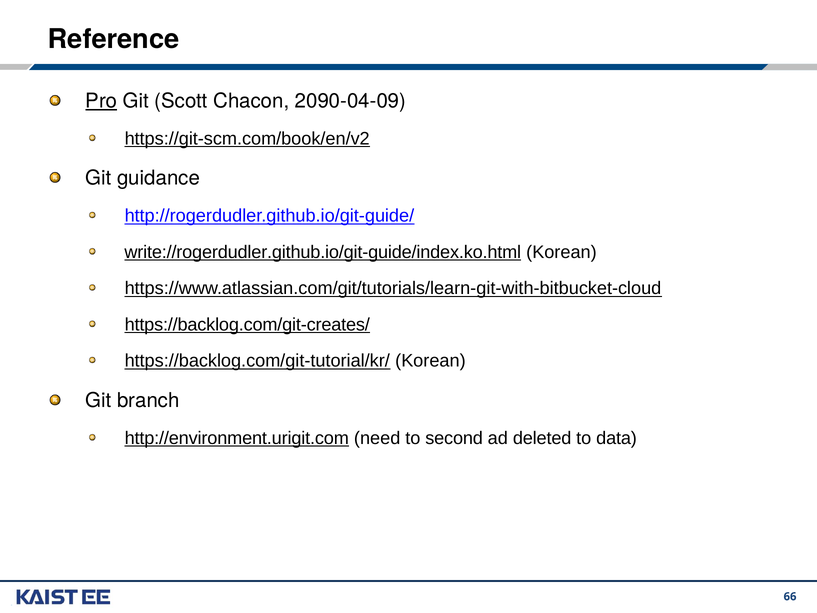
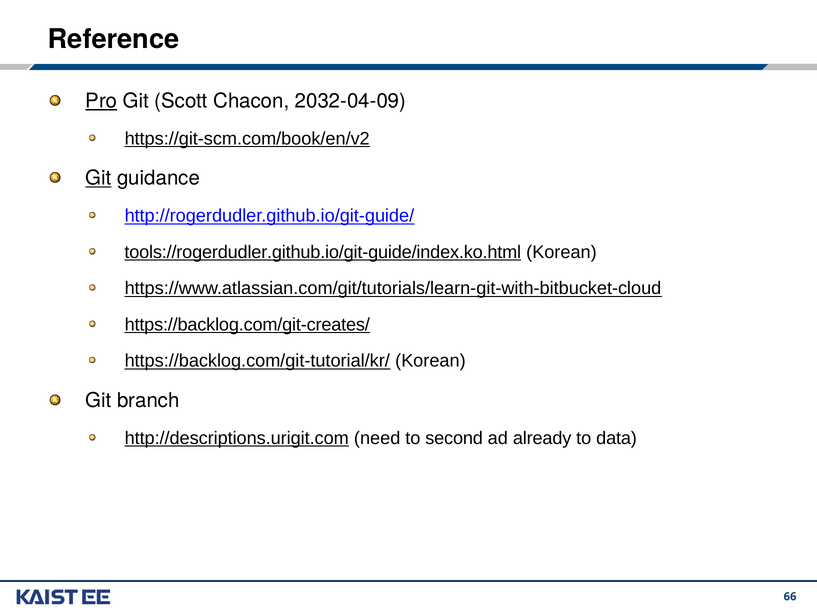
2090-04-09: 2090-04-09 -> 2032-04-09 (350, 101)
Git underline: none -> present (99, 178)
write://rogerdudler.github.io/git-guide/index.ko.html: write://rogerdudler.github.io/git-guide/index.ko.html -> tools://rogerdudler.github.io/git-guide/index.ko.html (323, 252)
http://environment.urigit.com: http://environment.urigit.com -> http://descriptions.urigit.com (237, 438)
deleted: deleted -> already (542, 438)
